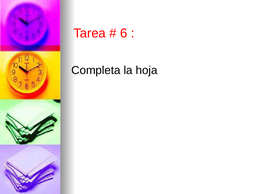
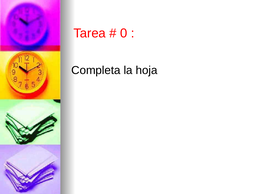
6: 6 -> 0 (124, 33)
